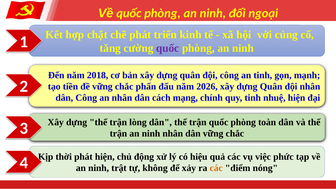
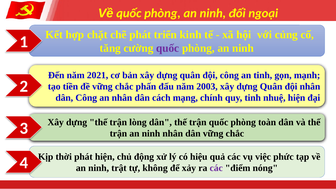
2018: 2018 -> 2021 (98, 75)
2026: 2026 -> 2003 (207, 87)
các colour: orange -> purple (216, 168)
